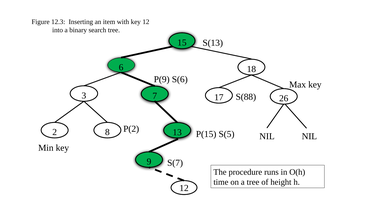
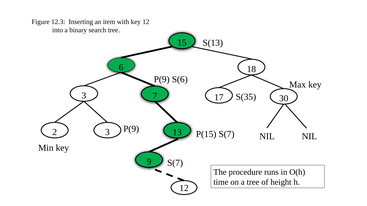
26: 26 -> 30 (284, 99)
S(88: S(88 -> S(35 (246, 97)
P(2: P(2 -> P(9 (131, 129)
2 8: 8 -> 3 (107, 132)
P(15 S(5: S(5 -> S(7 (227, 134)
